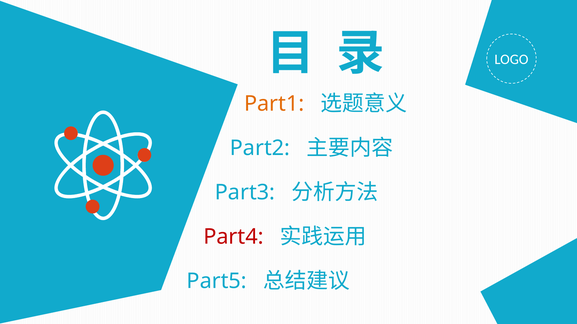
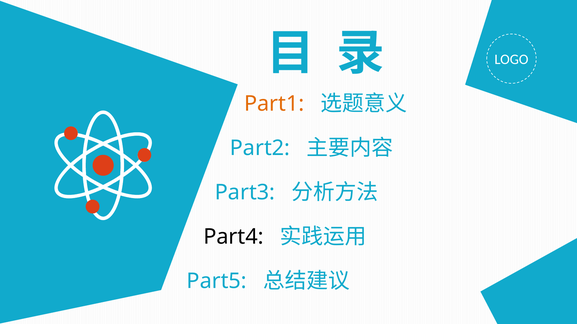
Part4 colour: red -> black (233, 237)
